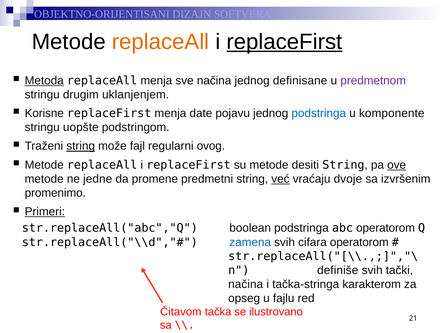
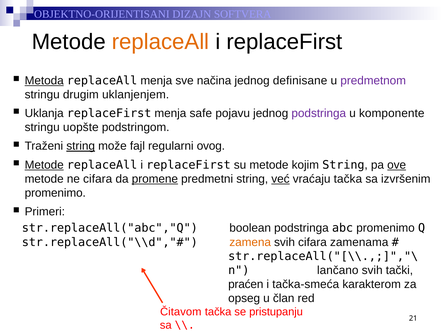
replaceFirst underline: present -> none (284, 42)
Korisne: Korisne -> Uklanja (44, 113)
date: date -> safe (201, 113)
podstringa colour: blue -> purple (319, 113)
Metode underline: none -> present (44, 165)
desiti: desiti -> kojim (305, 165)
ne jedne: jedne -> cifara (98, 179)
promene underline: none -> present (155, 179)
vraćaju dvoje: dvoje -> tačka (348, 179)
Primeri underline: present -> none (45, 212)
abc operatorom: operatorom -> promenimo (386, 228)
zamena colour: blue -> orange (250, 242)
cifara operatorom: operatorom -> zamenama (359, 242)
definiše: definiše -> lančano (338, 270)
načina: načina -> praćen (246, 284)
tačka-stringa: tačka-stringa -> tačka-smeća (306, 284)
fajlu: fajlu -> član (284, 298)
ilustrovano: ilustrovano -> pristupanju (276, 312)
